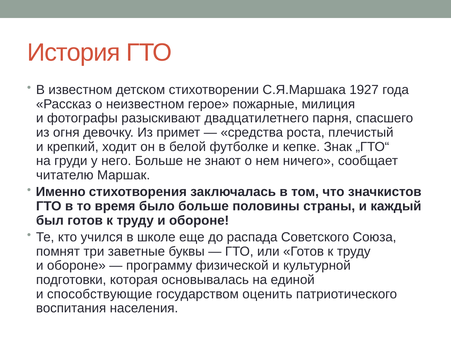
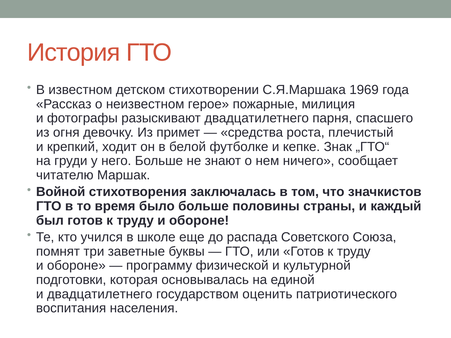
1927: 1927 -> 1969 (364, 90)
Именно: Именно -> Войной (61, 192)
и способствующие: способствующие -> двадцатилетнего (100, 294)
